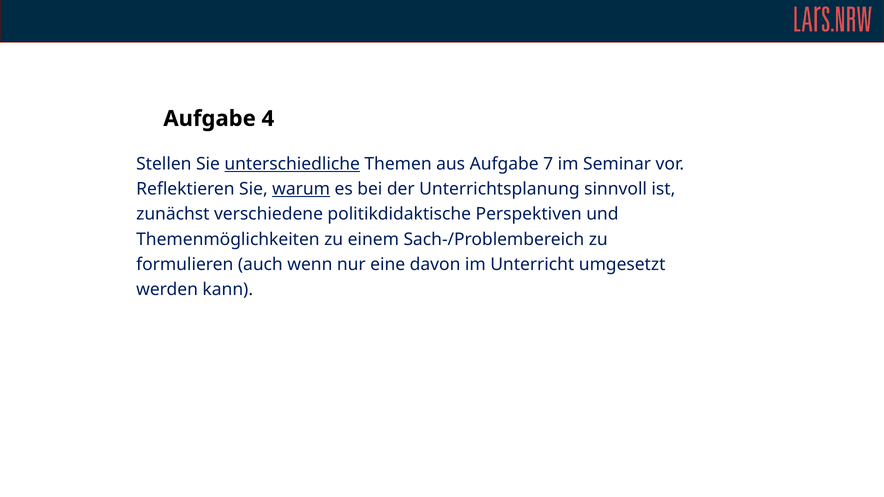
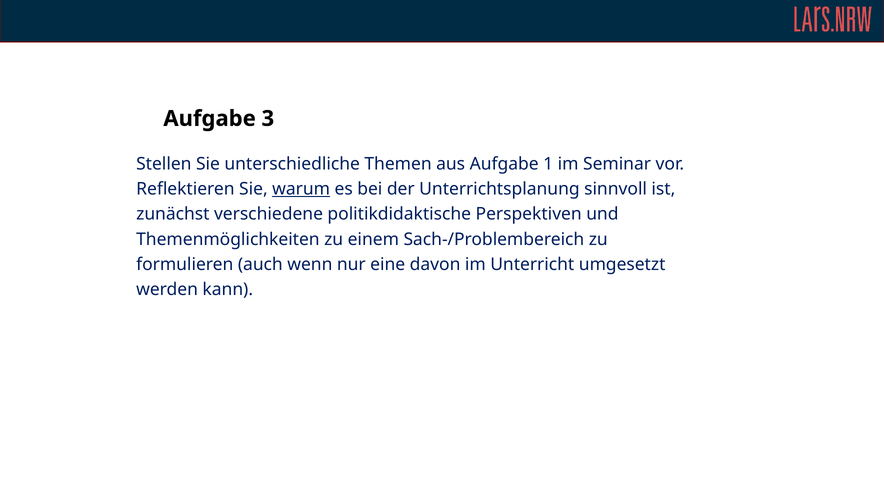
4: 4 -> 3 (268, 119)
unterschiedliche underline: present -> none (292, 164)
7: 7 -> 1 (548, 164)
